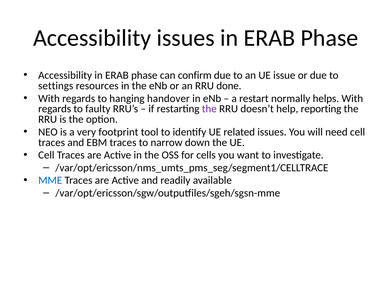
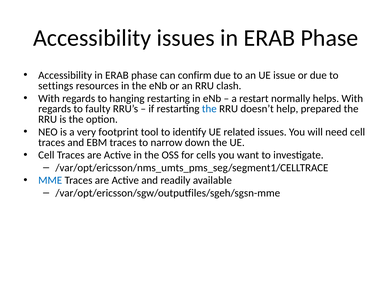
done: done -> clash (229, 86)
hanging handover: handover -> restarting (168, 98)
the colour: purple -> blue (209, 109)
reporting: reporting -> prepared (321, 109)
